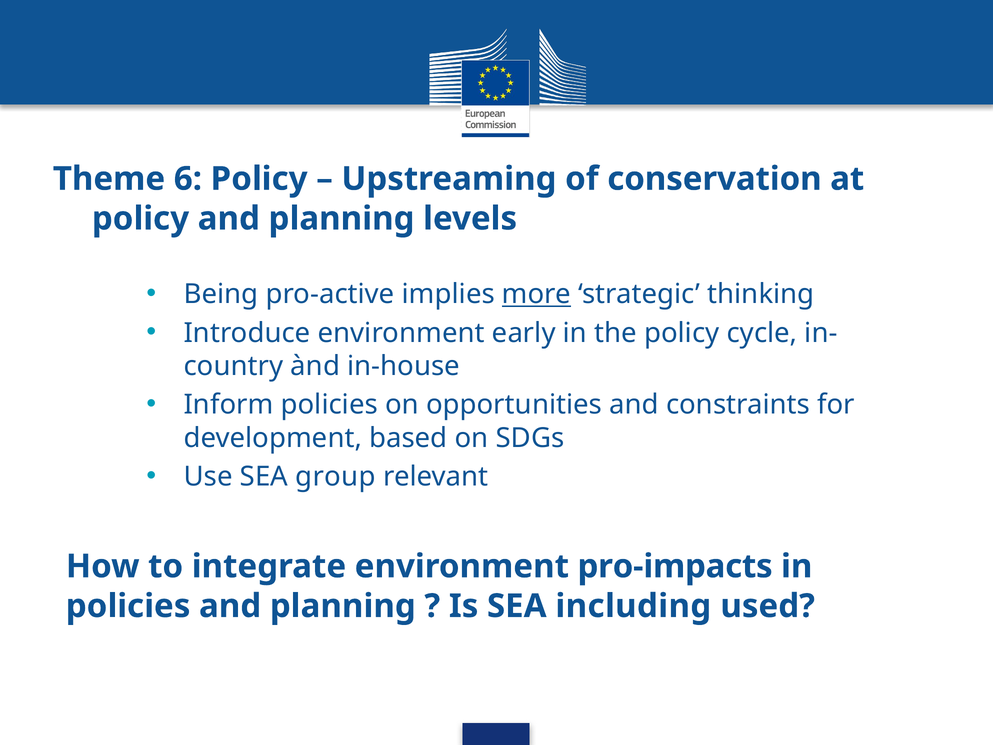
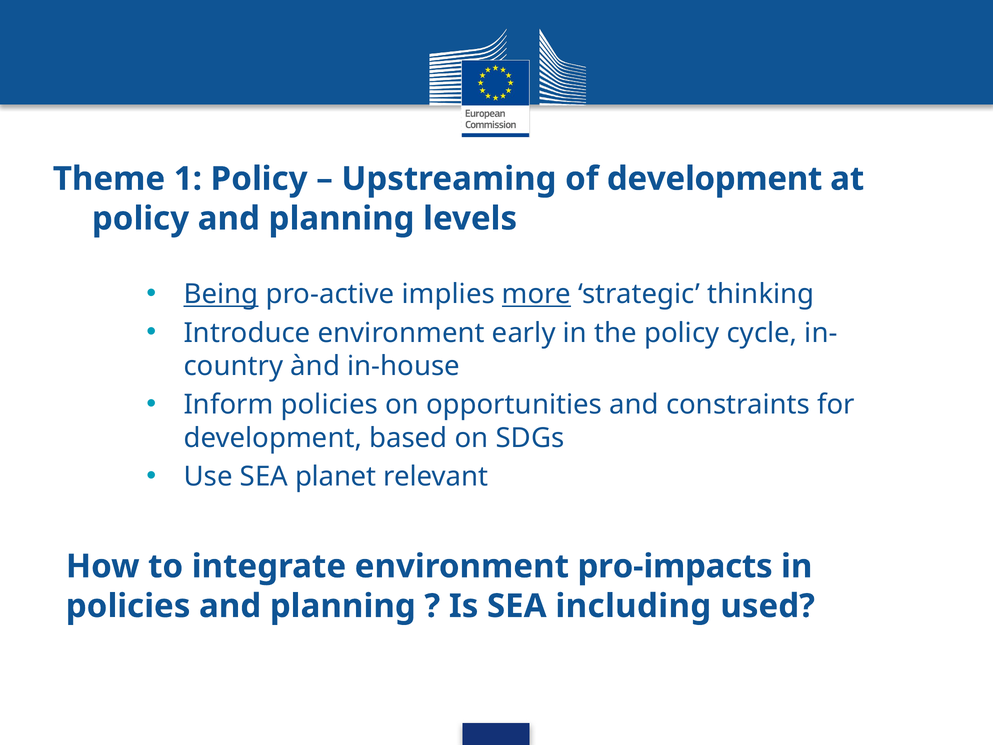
6: 6 -> 1 (188, 179)
of conservation: conservation -> development (715, 179)
Being underline: none -> present (221, 294)
group: group -> planet (336, 476)
